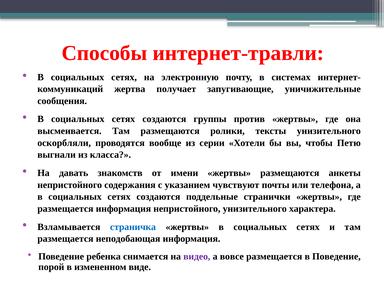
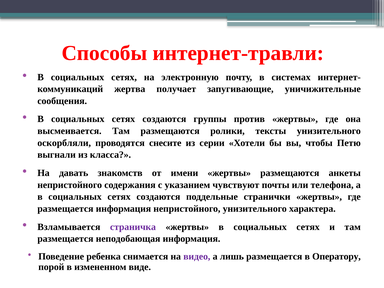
вообще: вообще -> снесите (165, 143)
страничка colour: blue -> purple (133, 227)
вовсе: вовсе -> лишь (232, 257)
в Поведение: Поведение -> Оператору (336, 257)
